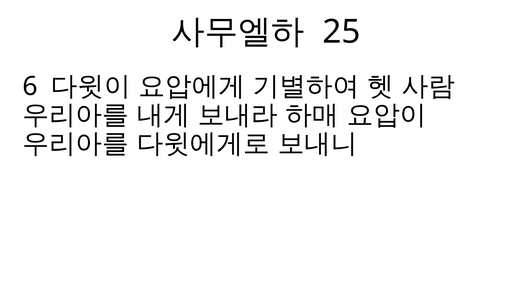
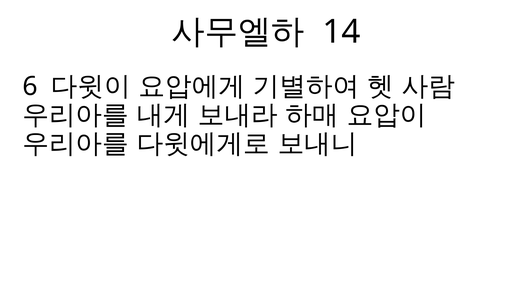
25: 25 -> 14 (341, 32)
